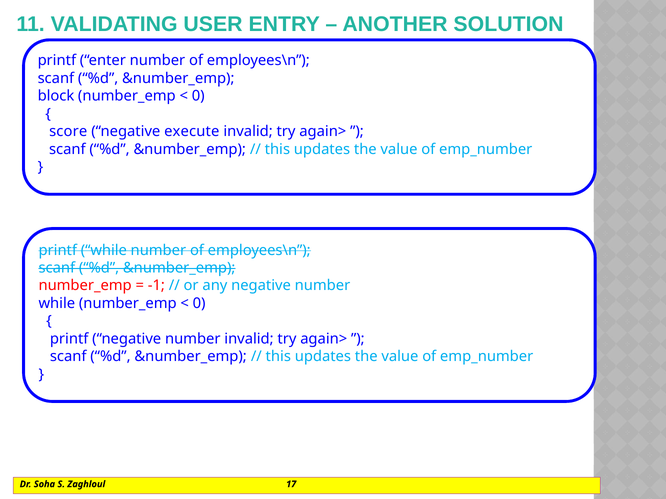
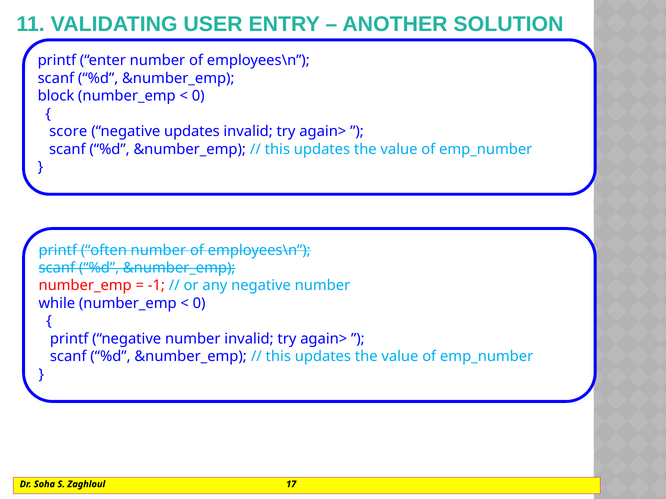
negative execute: execute -> updates (192, 132)
printf while: while -> often (104, 250)
